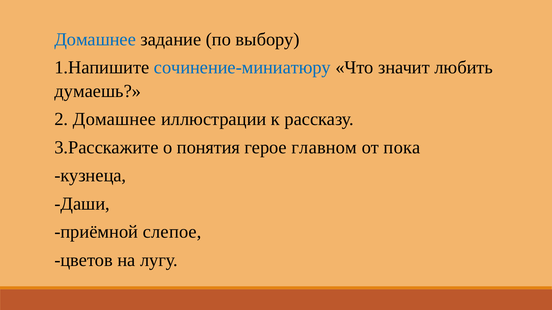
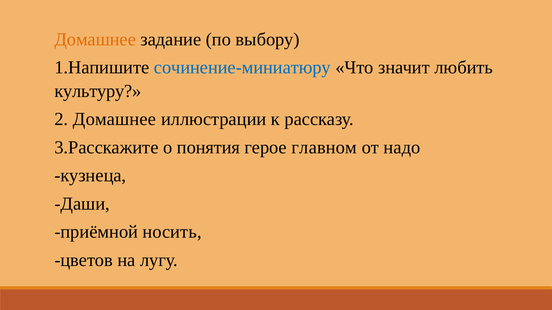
Домашнее colour: blue -> orange (95, 39)
думаешь: думаешь -> культуру (98, 91)
пока: пока -> надо (402, 148)
слепое: слепое -> носить (172, 232)
